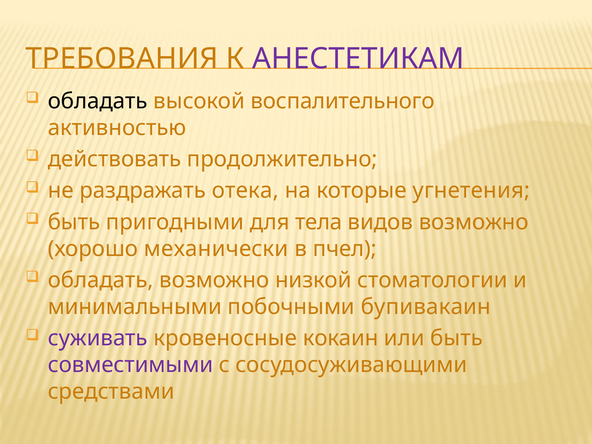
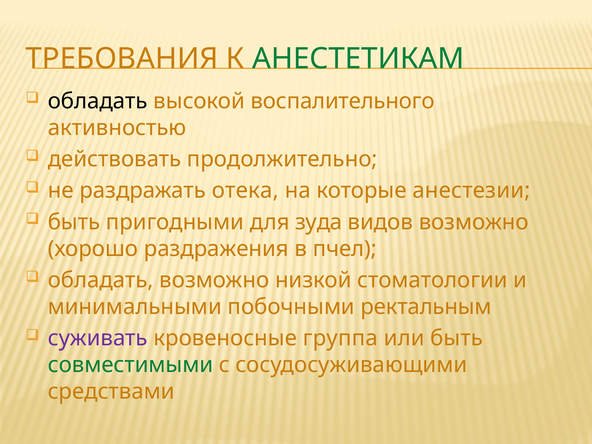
АНЕСТЕТИКАМ colour: purple -> green (358, 59)
угнетения: угнетения -> анестезии (471, 191)
тела: тела -> зуда (319, 222)
механически: механически -> раздражения (216, 249)
бупивакаин: бупивакаин -> ректальным (426, 307)
кокаин: кокаин -> группа (340, 338)
совместимыми colour: purple -> green (131, 365)
